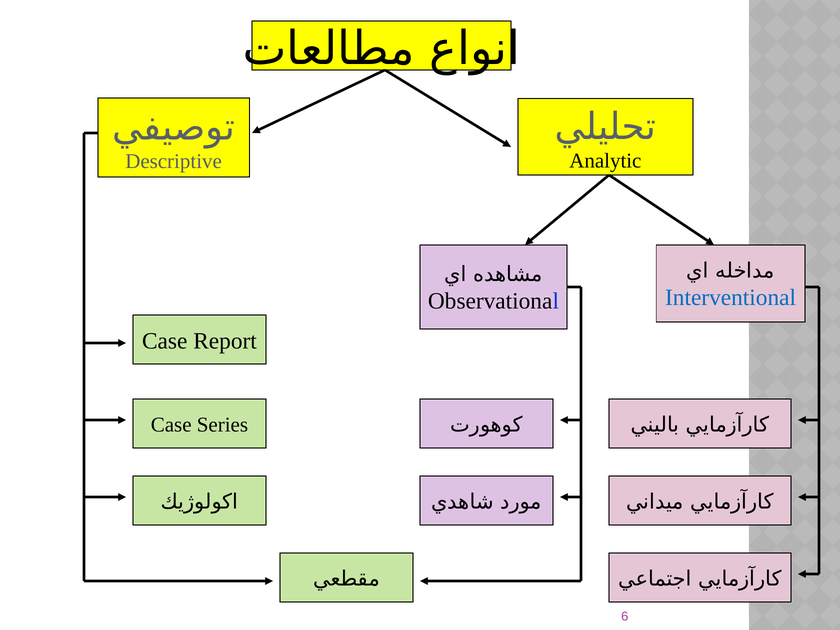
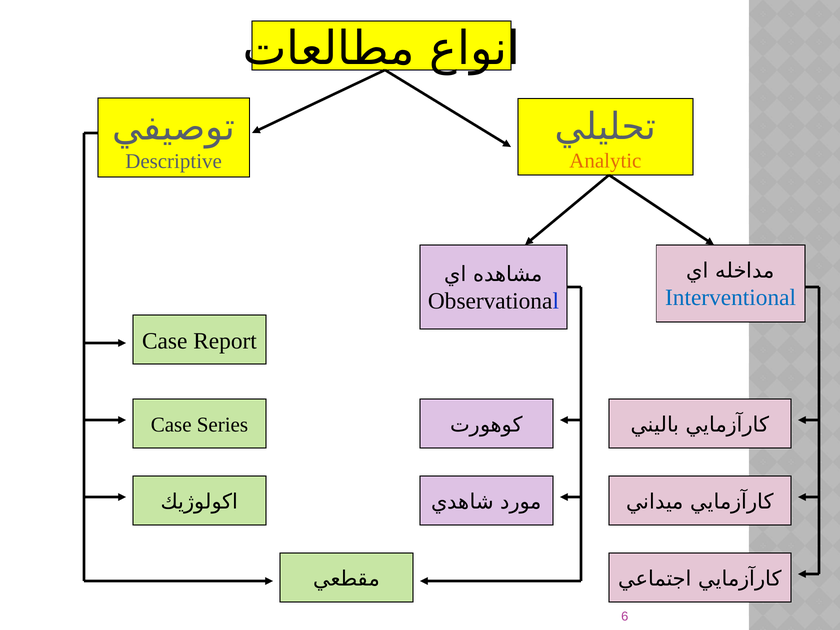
Analytic colour: black -> orange (605, 161)
